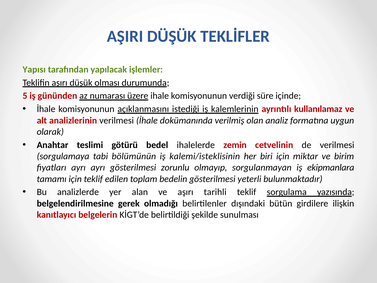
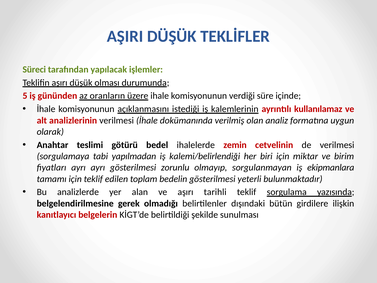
Yapısı: Yapısı -> Süreci (34, 69)
numarası: numarası -> oranların (107, 96)
bölümünün: bölümünün -> yapılmadan (134, 156)
kalemi/isteklisinin: kalemi/isteklisinin -> kalemi/belirlendiği (205, 156)
